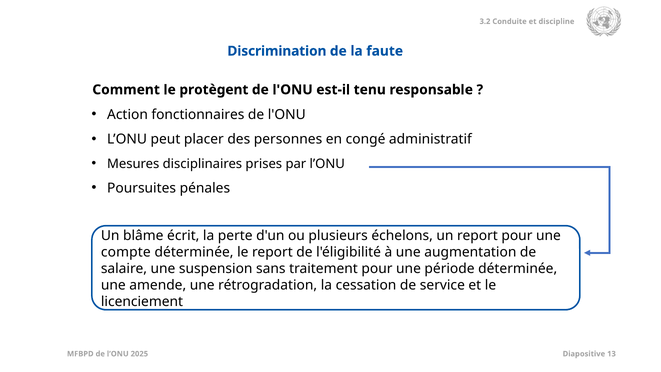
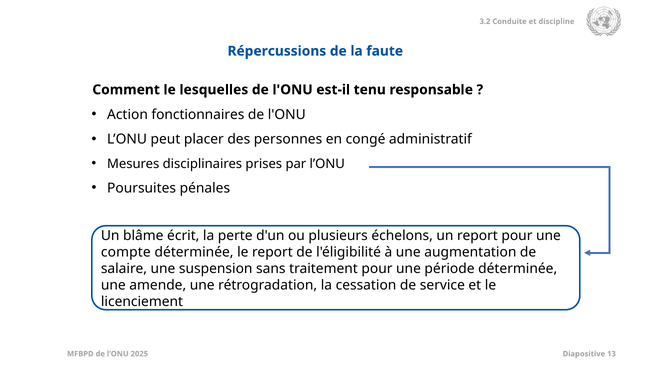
Discrimination: Discrimination -> Répercussions (277, 51)
protègent: protègent -> lesquelles (214, 90)
